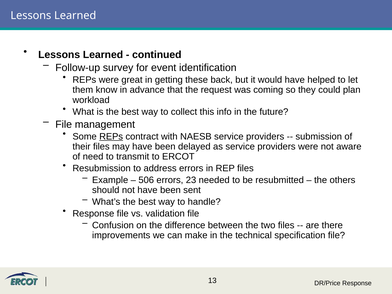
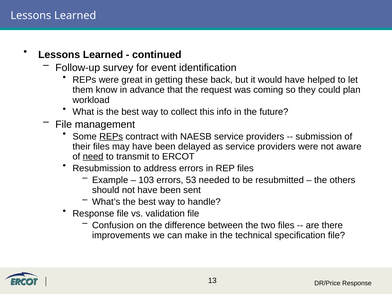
need underline: none -> present (93, 157)
506: 506 -> 103 (146, 180)
23: 23 -> 53 (191, 180)
